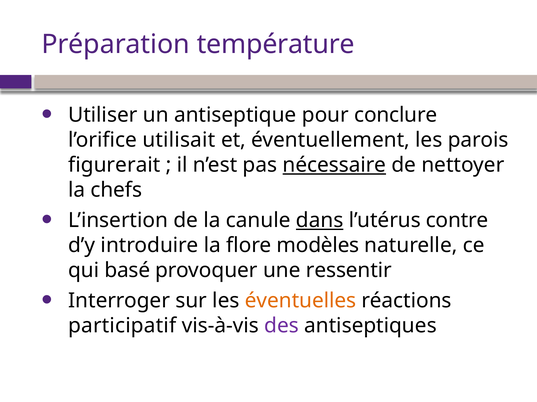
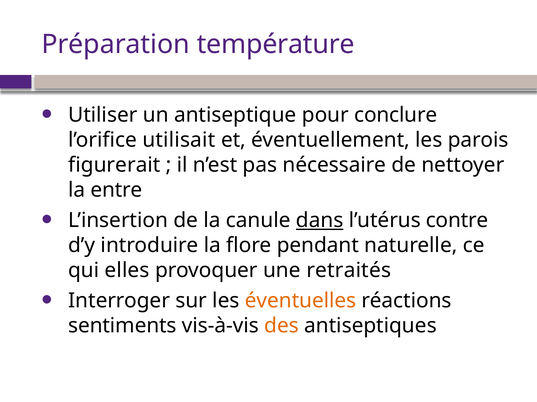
nécessaire underline: present -> none (334, 165)
chefs: chefs -> entre (116, 190)
modèles: modèles -> pendant (318, 246)
basé: basé -> elles (127, 271)
ressentir: ressentir -> retraités (349, 271)
participatif: participatif -> sentiments (122, 326)
des colour: purple -> orange (282, 326)
